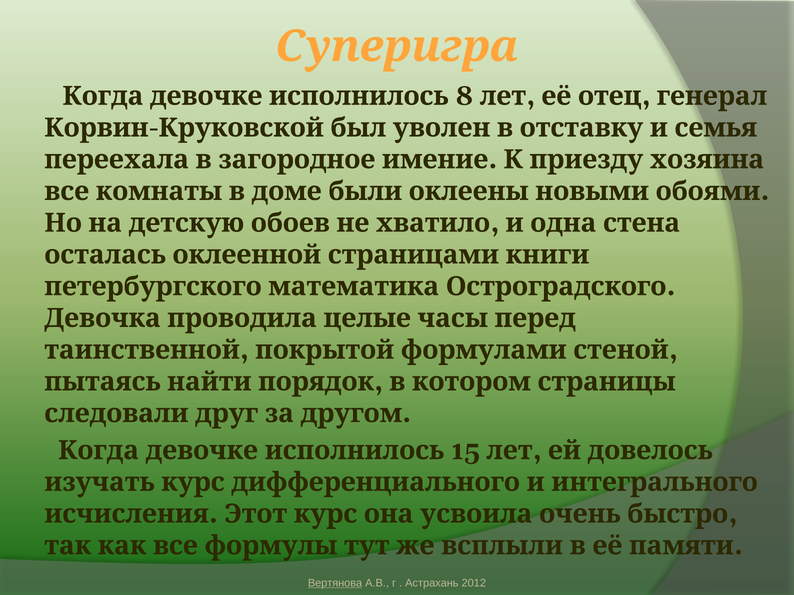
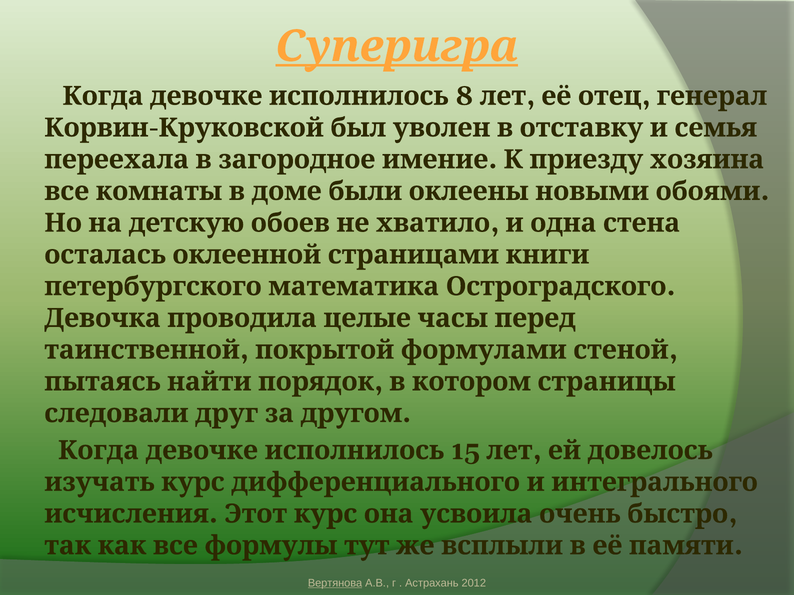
Суперигра underline: none -> present (397, 46)
